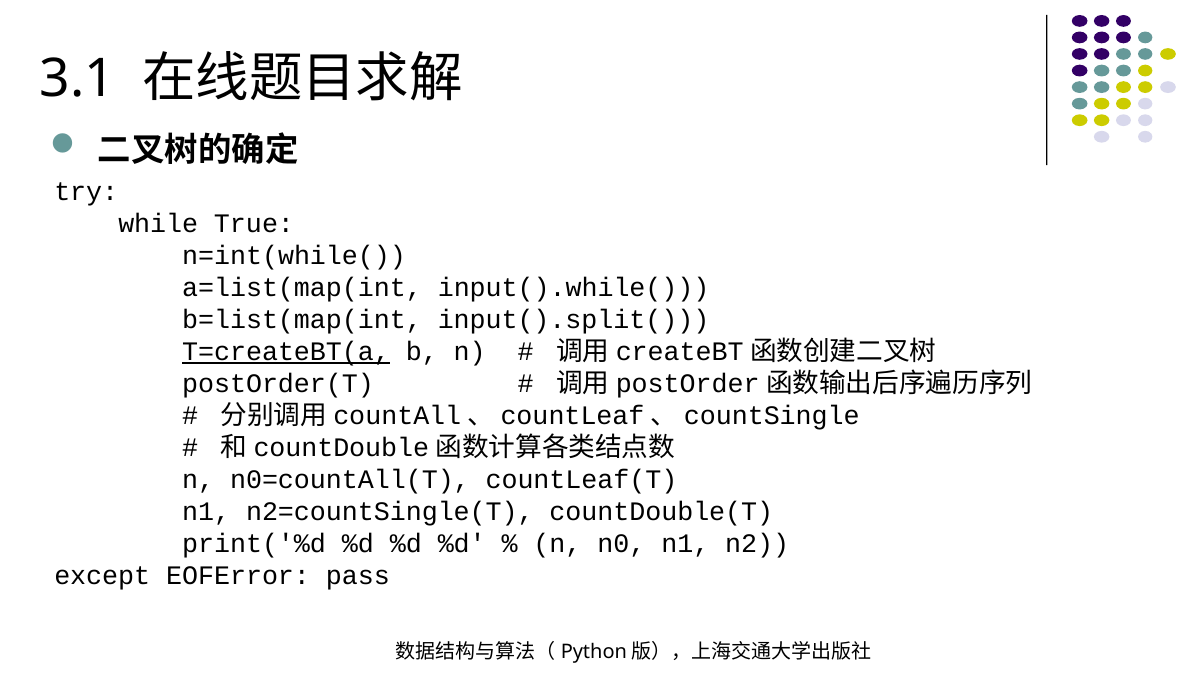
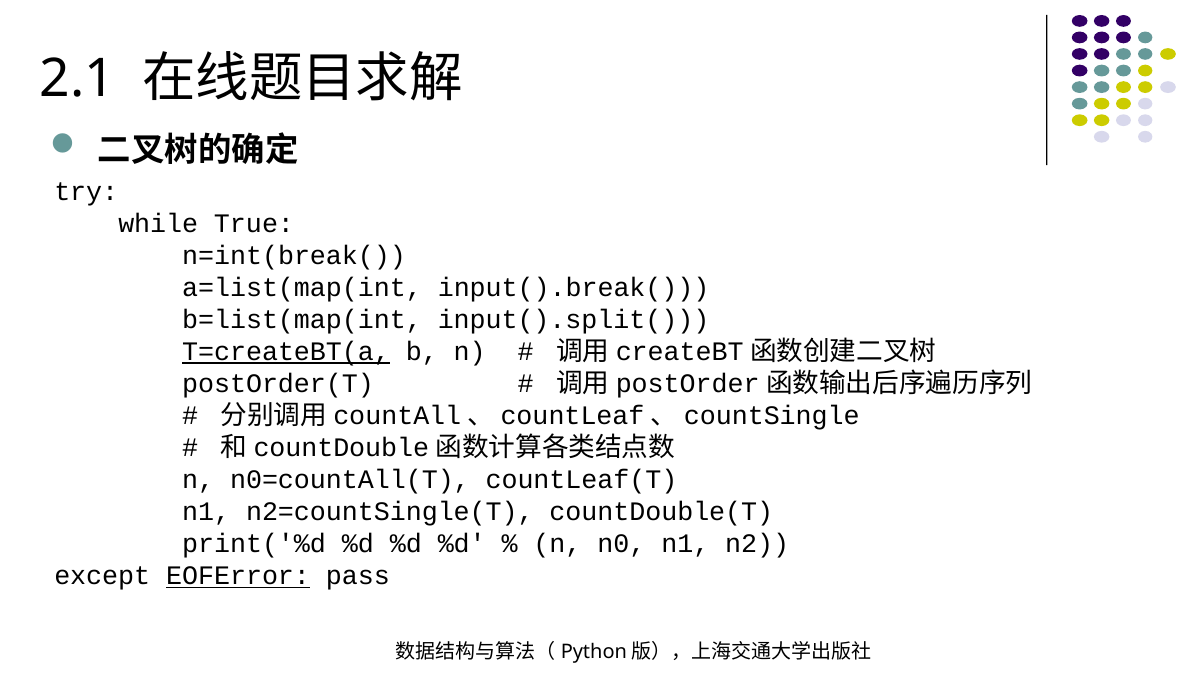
3.1: 3.1 -> 2.1 (78, 79)
n=int(while(: n=int(while( -> n=int(break( (294, 256)
input().while(: input().while( -> input().break( (574, 288)
EOFError underline: none -> present (238, 576)
